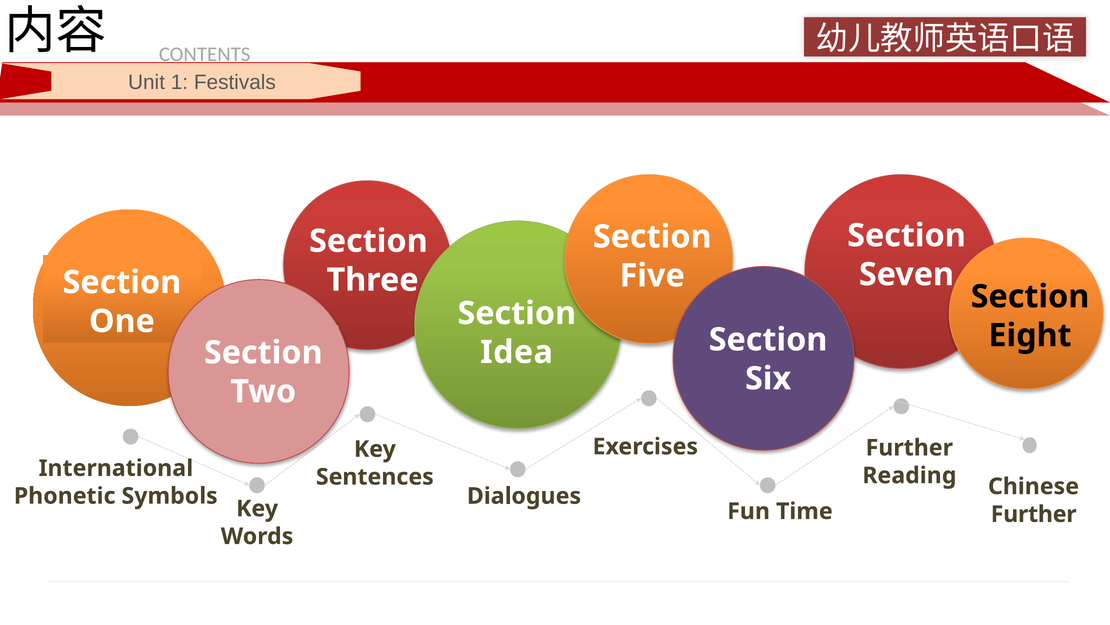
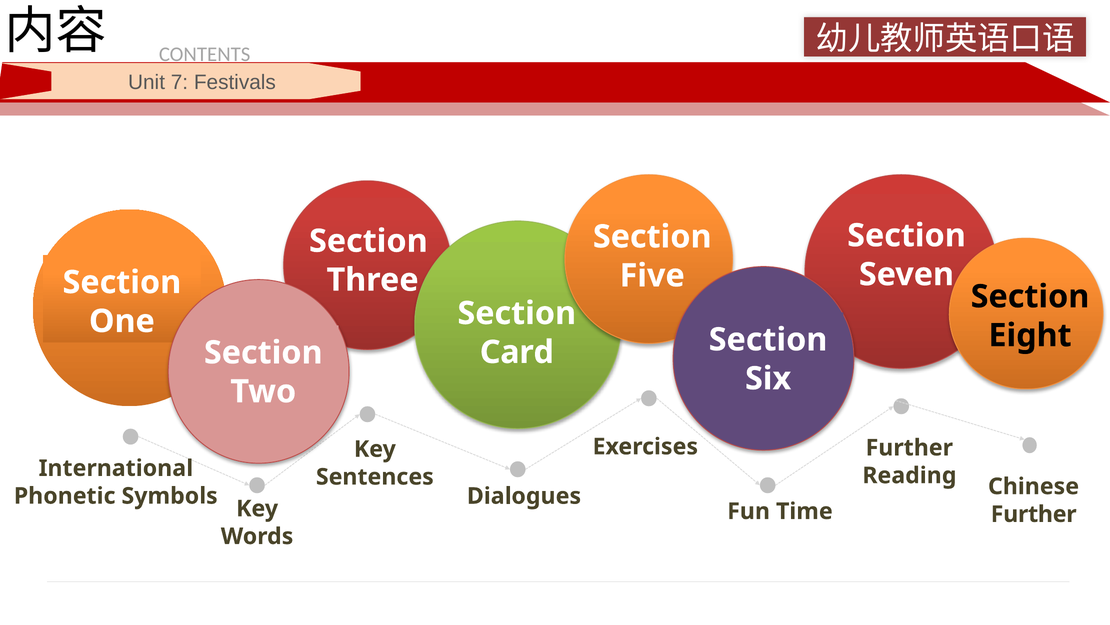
1: 1 -> 7 (179, 83)
Idea: Idea -> Card (517, 352)
